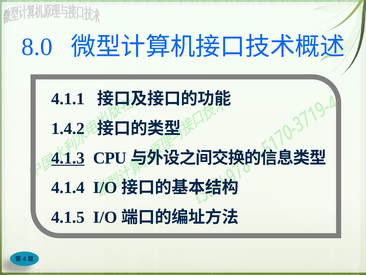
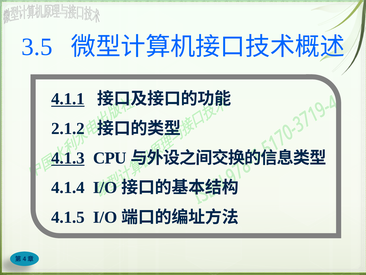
8.0: 8.0 -> 3.5 (37, 47)
4.1.1 underline: none -> present (68, 99)
1.4.2: 1.4.2 -> 2.1.2 (68, 128)
